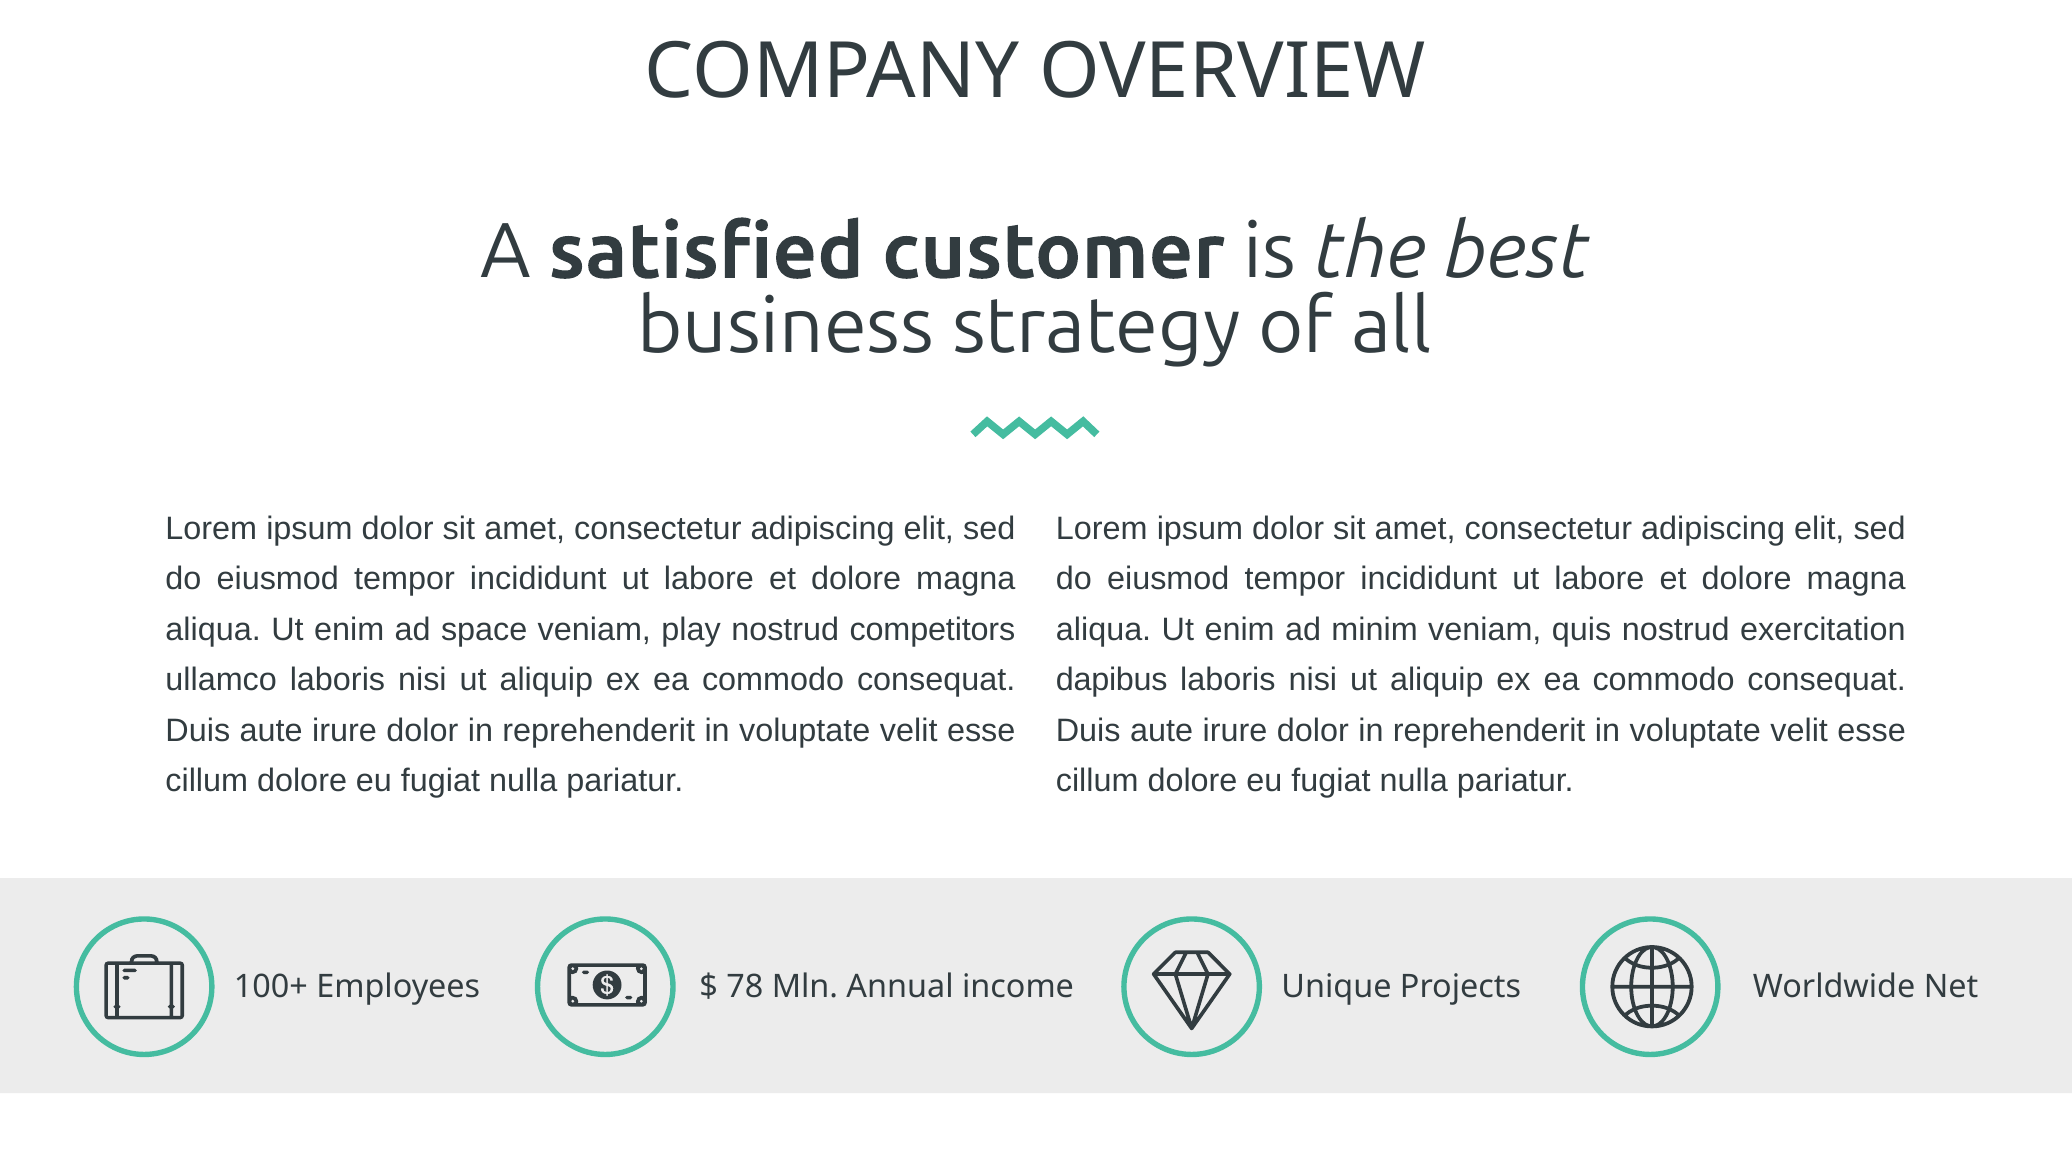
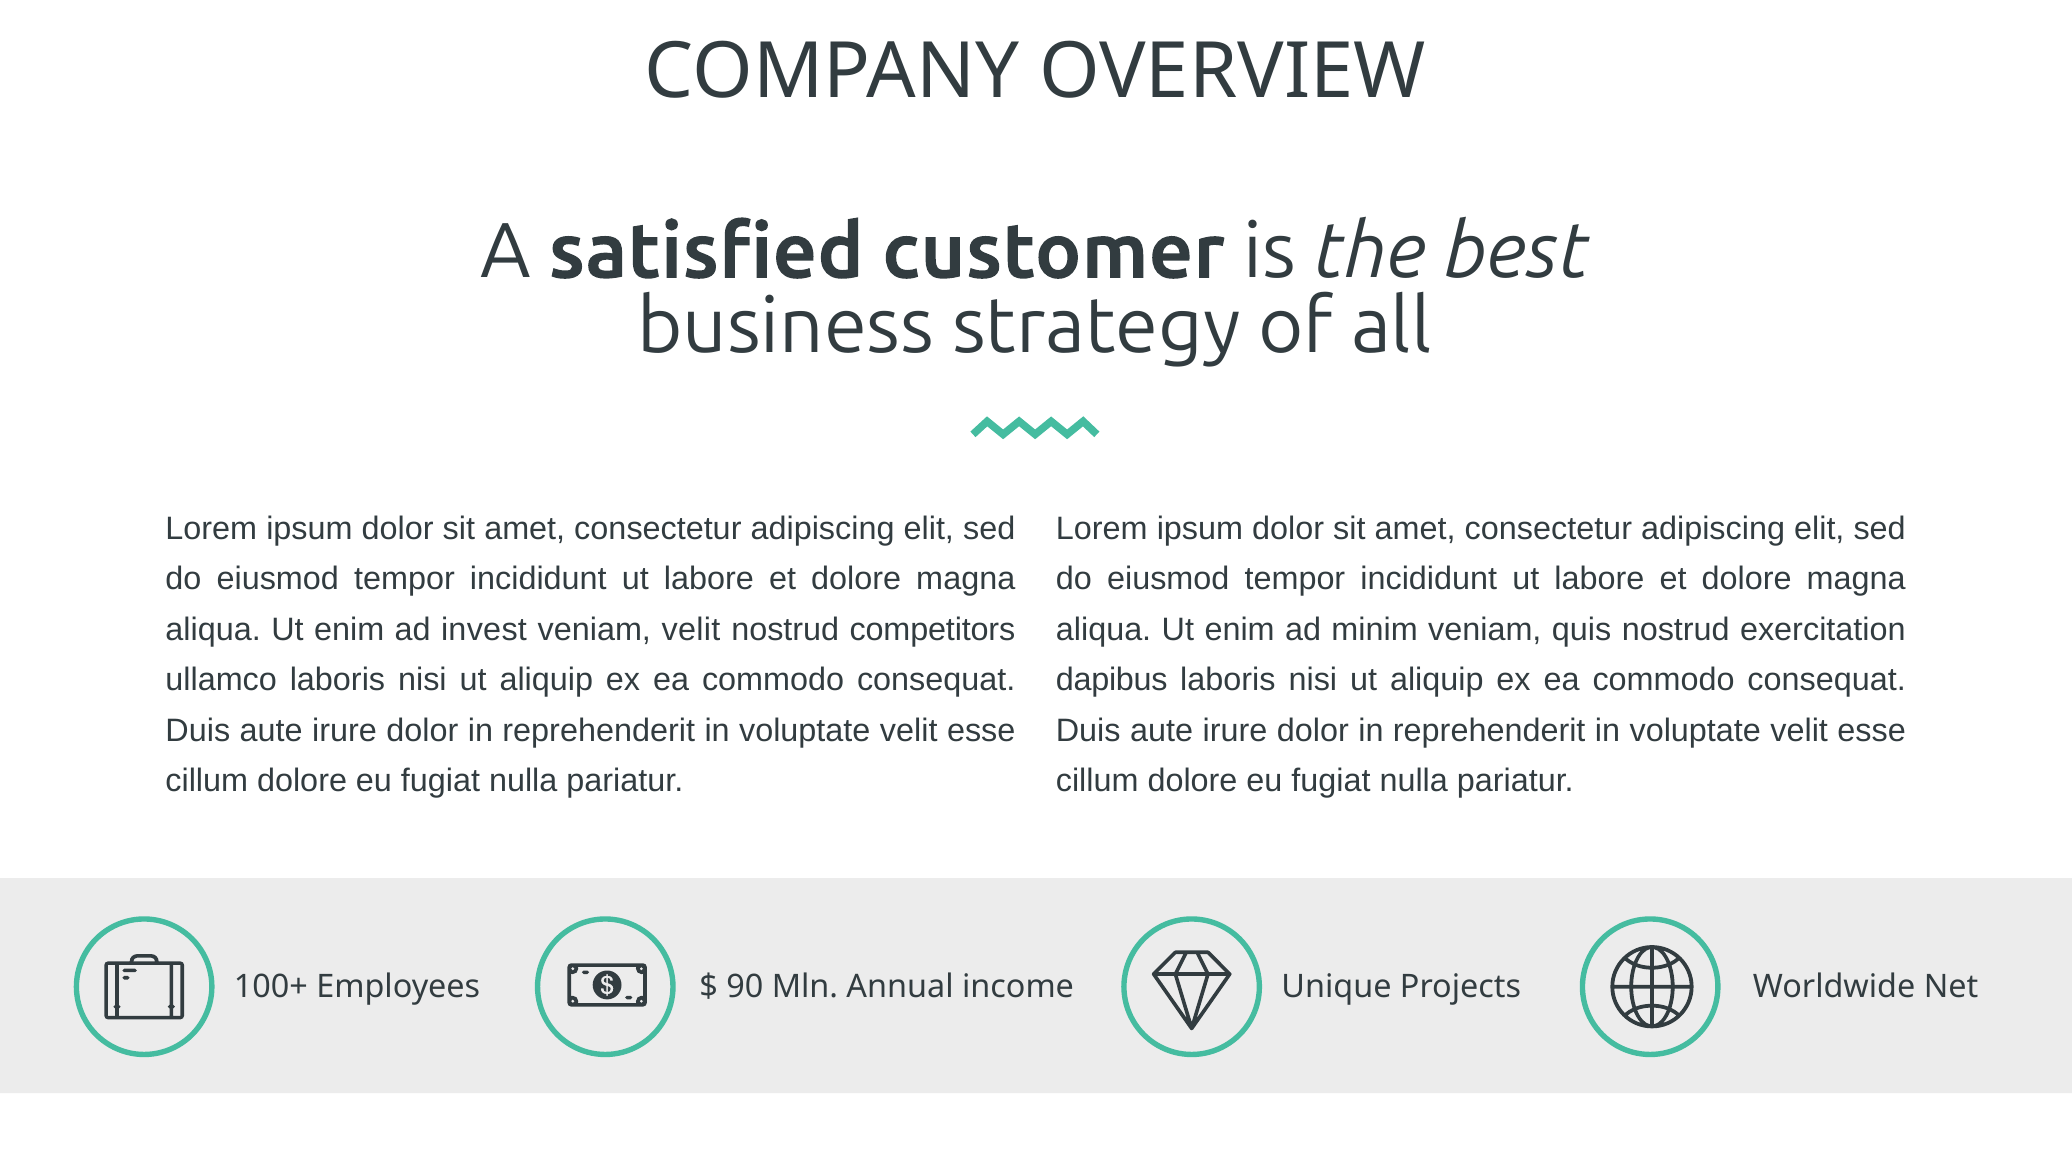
space: space -> invest (484, 629)
veniam play: play -> velit (691, 629)
78: 78 -> 90 (745, 986)
